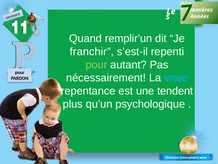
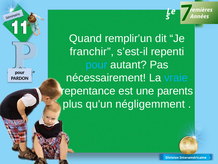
pour colour: light green -> light blue (96, 65)
tendent: tendent -> parents (175, 91)
psychologique: psychologique -> négligemment (150, 104)
